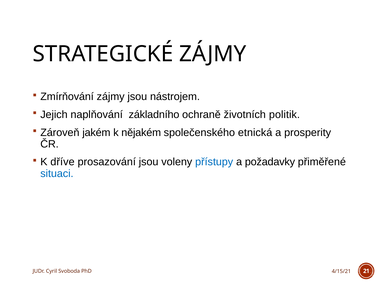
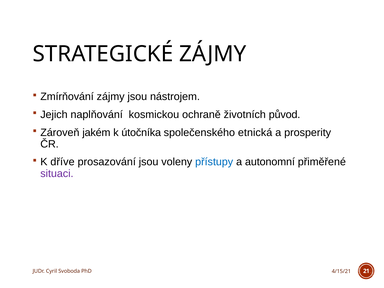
základního: základního -> kosmickou (154, 115)
politik: politik -> původ (285, 115)
nějakém: nějakém -> útočníka (141, 133)
požadavky: požadavky -> autonomní (270, 162)
situaci colour: blue -> purple (57, 173)
